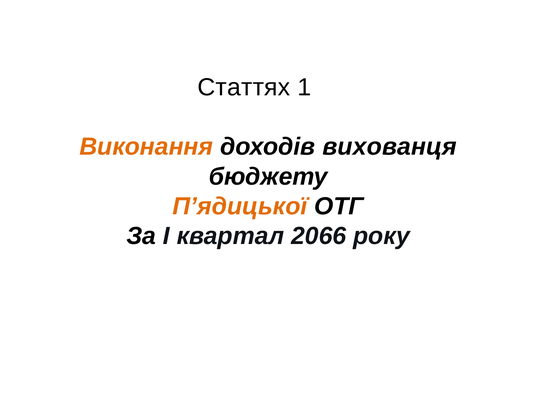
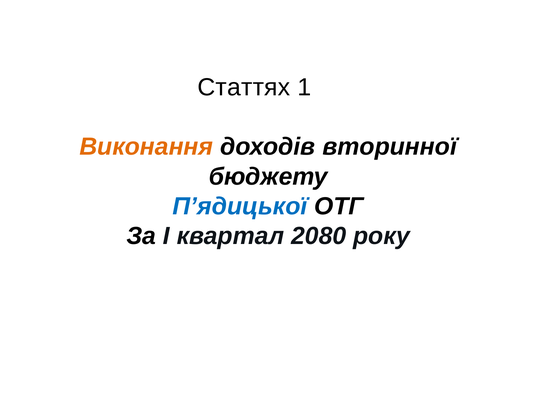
вихованця: вихованця -> вторинної (390, 147)
П’ядицької colour: orange -> blue (240, 206)
2066: 2066 -> 2080 (319, 236)
